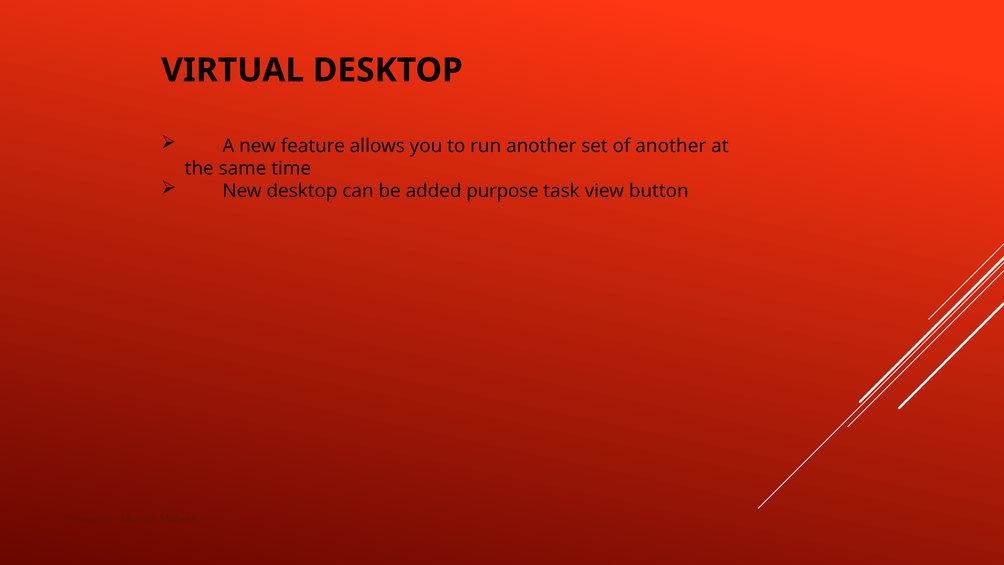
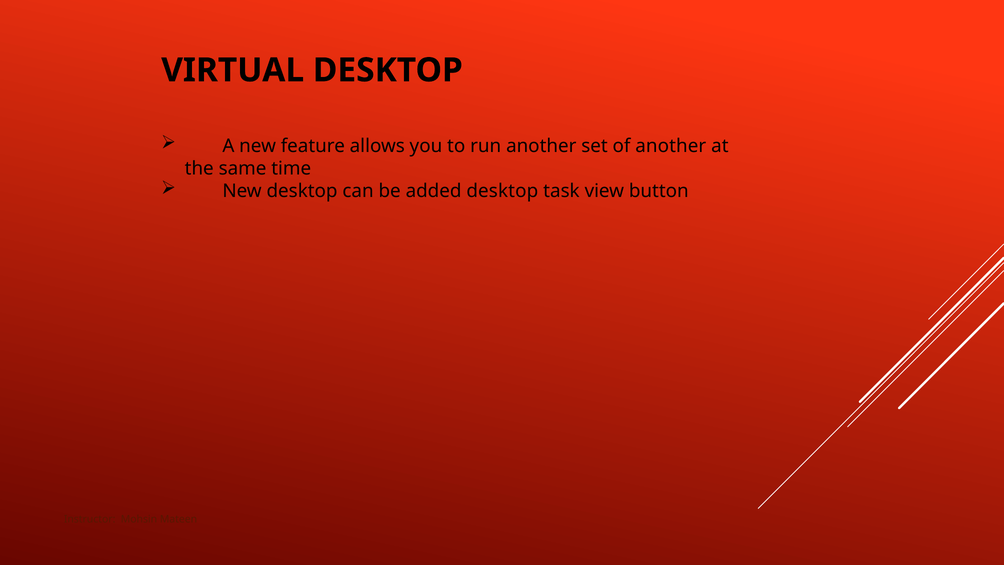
added purpose: purpose -> desktop (502, 191)
